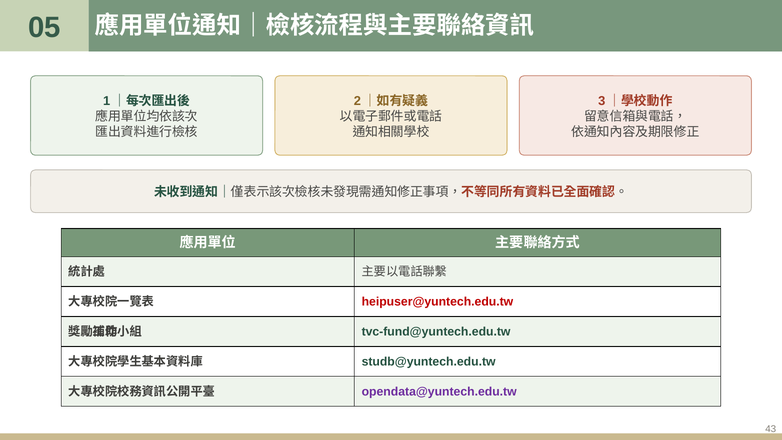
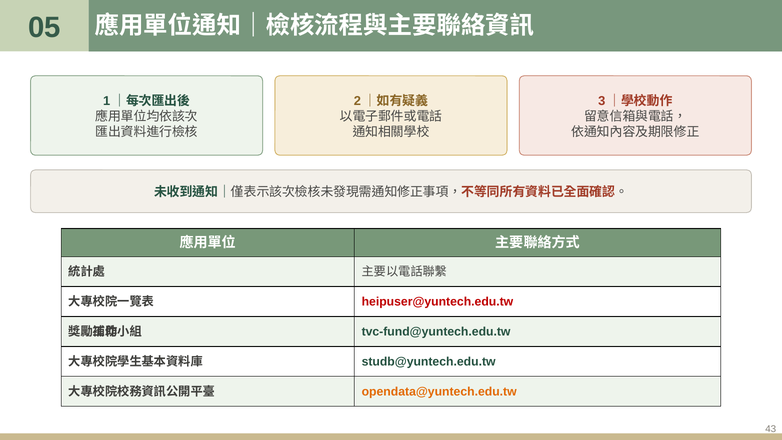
opendata@yuntech.edu.tw colour: purple -> orange (439, 391)
